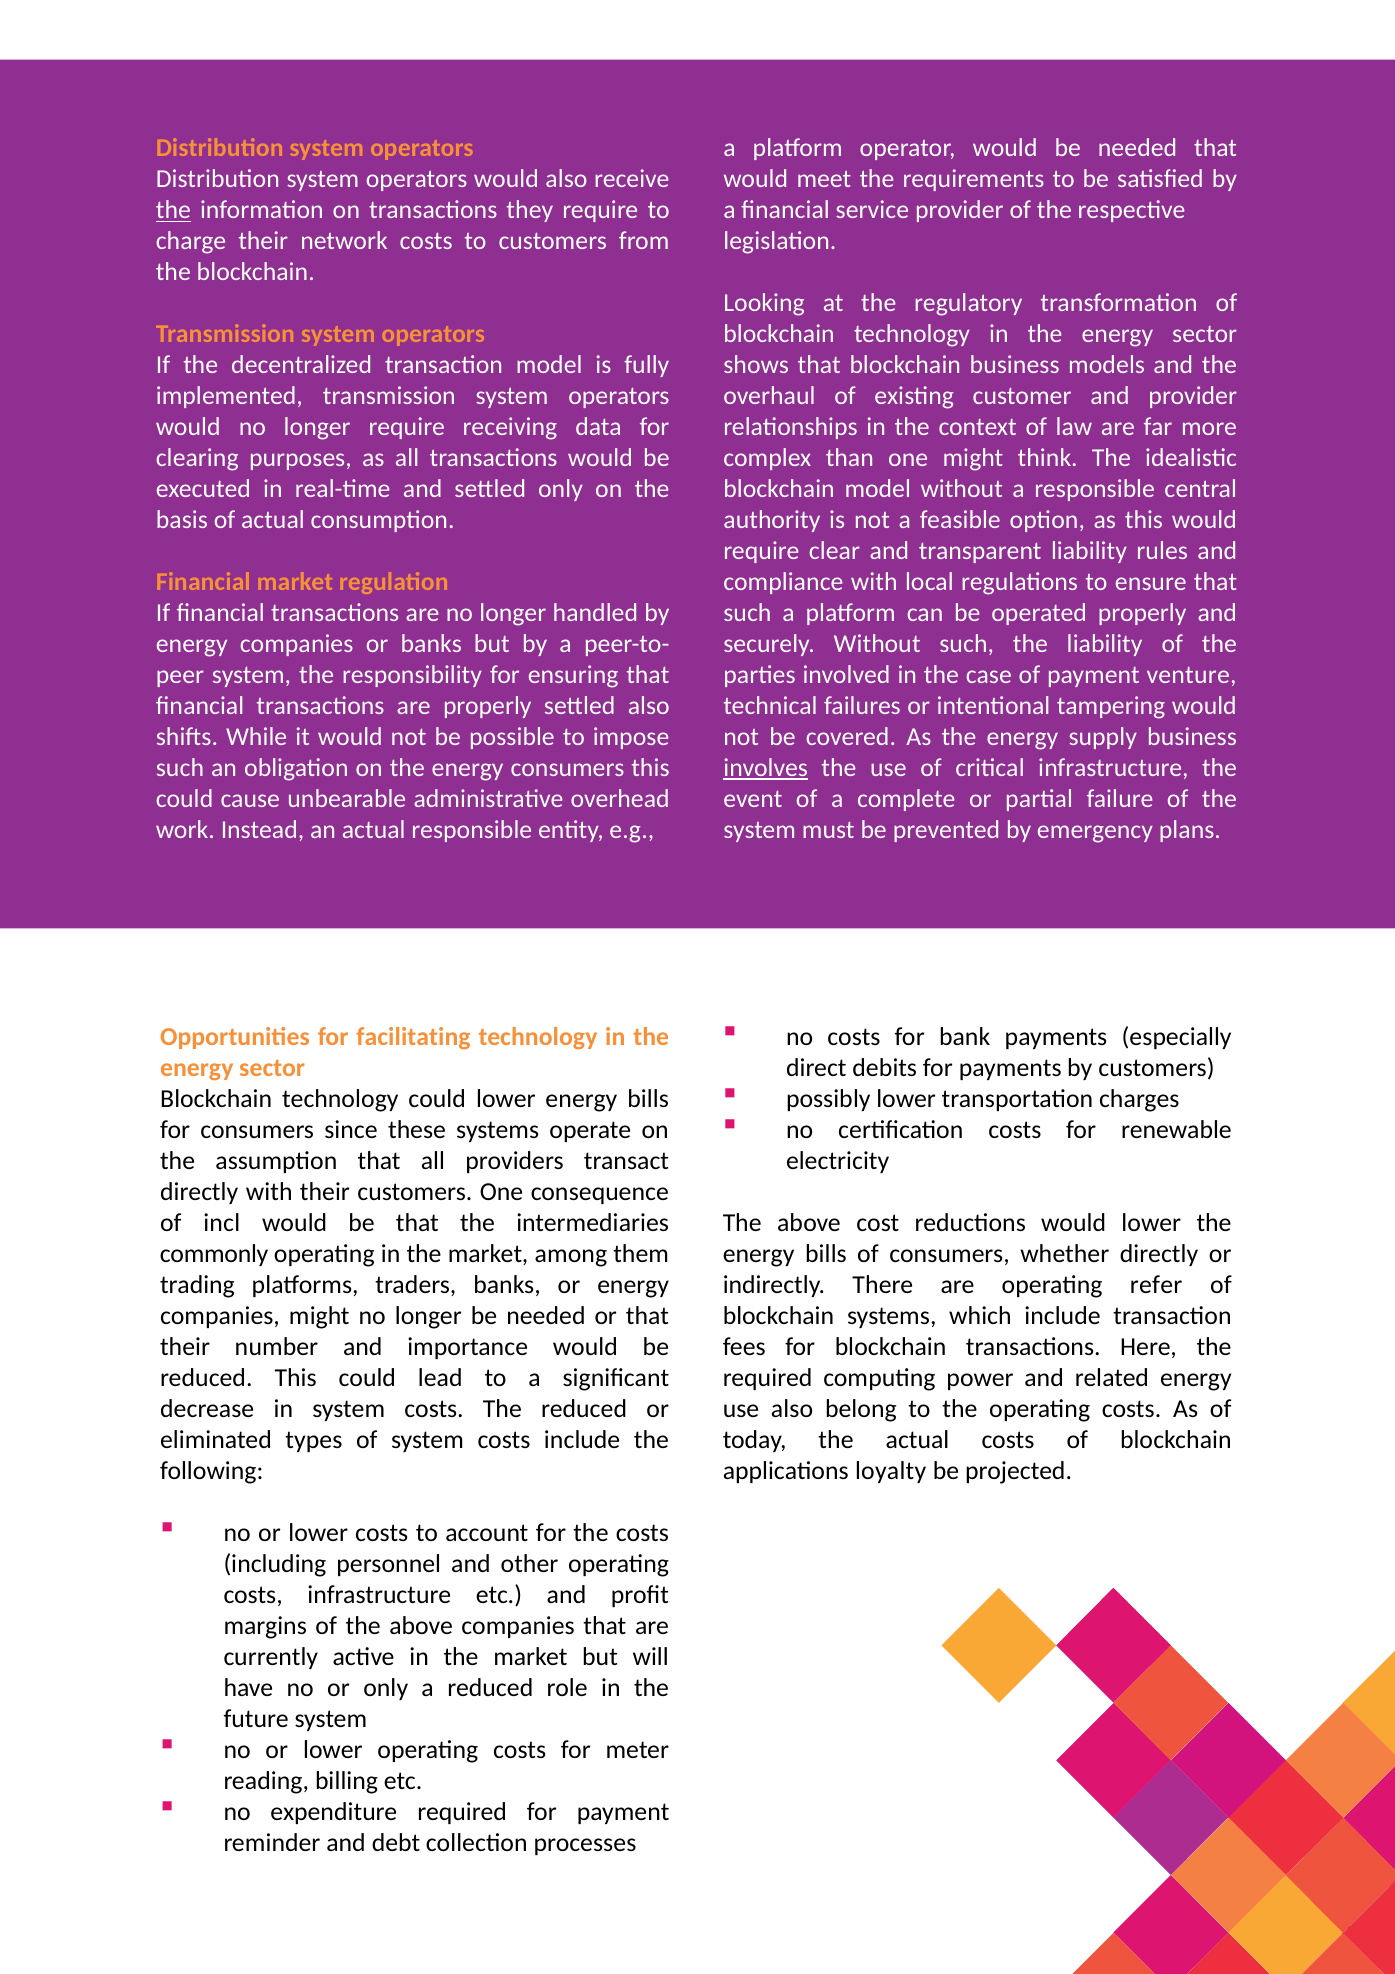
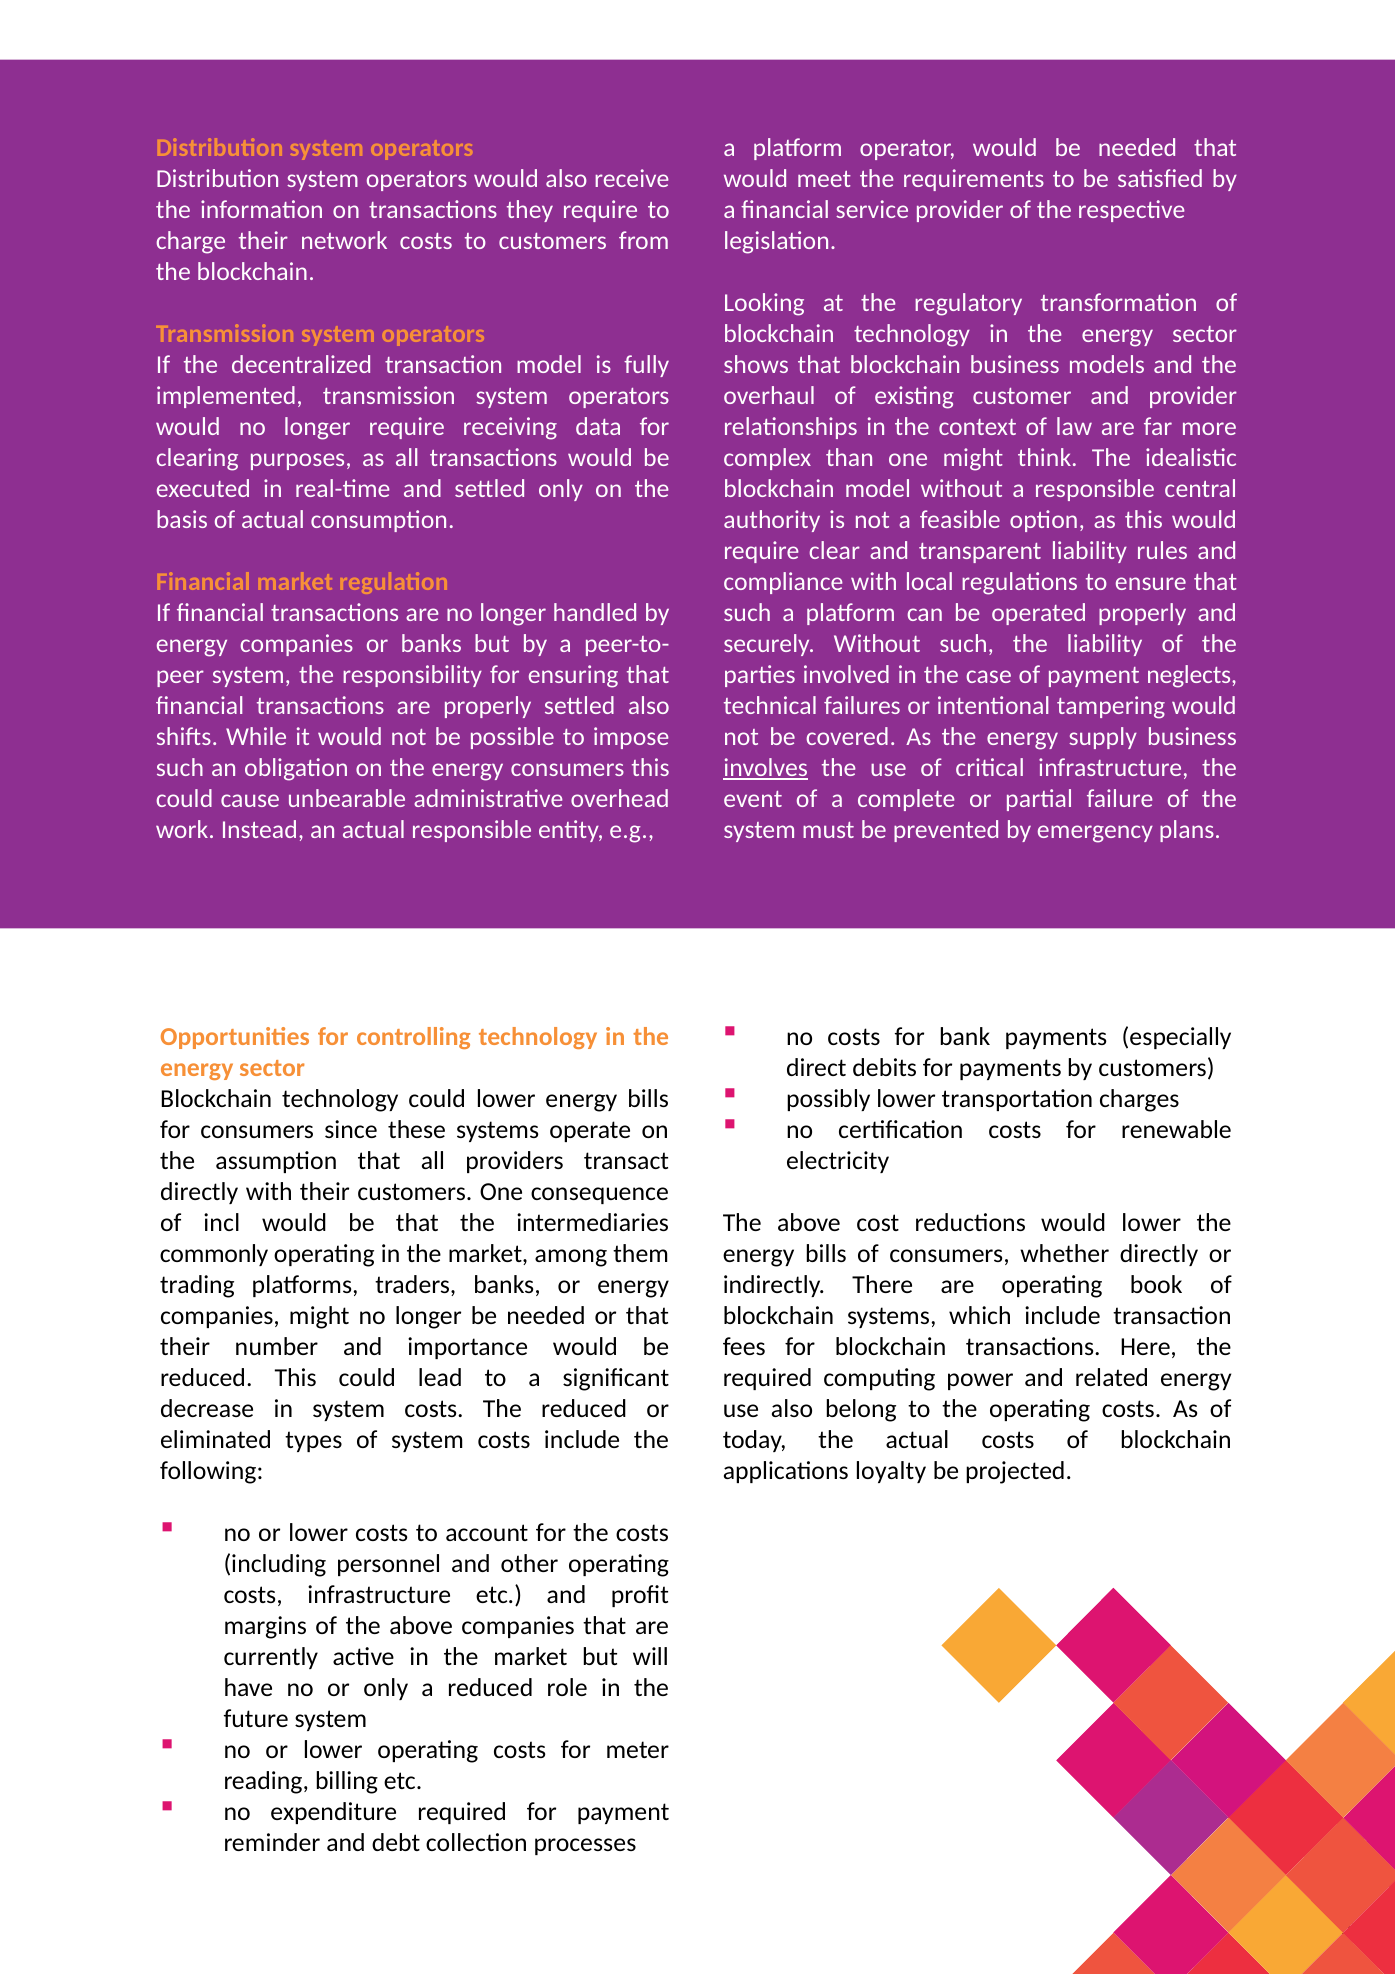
the underline: present -> none (173, 210)
venture: venture -> neglects (1192, 675)
facilitating: facilitating -> controlling (414, 1037)
refer: refer -> book (1156, 1284)
